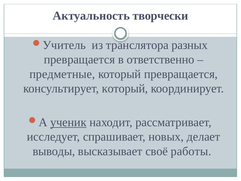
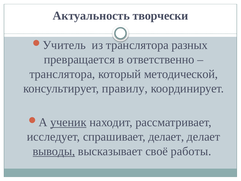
предметные: предметные -> транслятора (62, 74)
который превращается: превращается -> методической (181, 74)
консультирует который: который -> правилу (125, 88)
спрашивает новых: новых -> делает (166, 137)
выводы underline: none -> present (54, 151)
